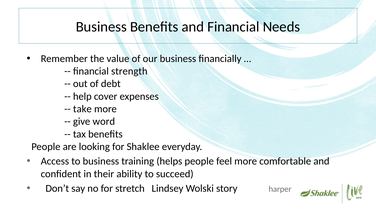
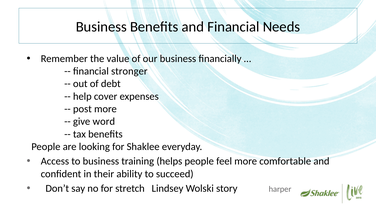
strength: strength -> stronger (129, 71)
take: take -> post (82, 109)
